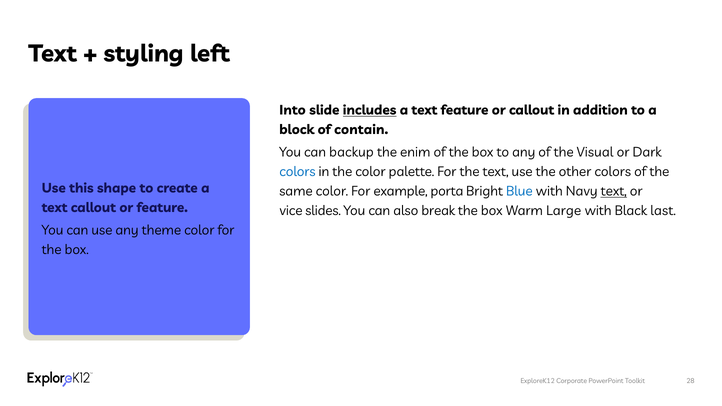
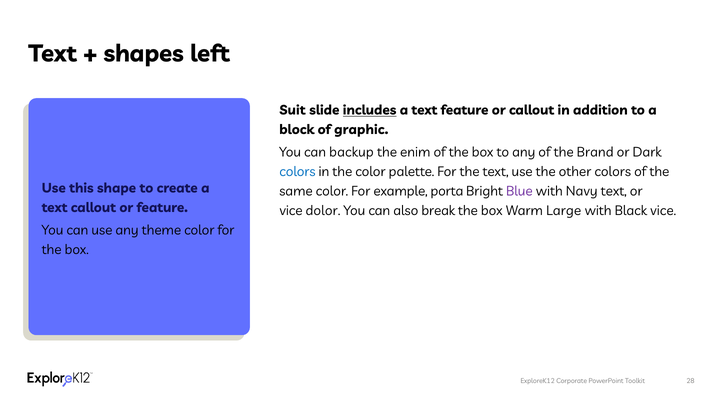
styling: styling -> shapes (144, 54)
Into: Into -> Suit (293, 111)
contain: contain -> graphic (361, 130)
Visual: Visual -> Brand (595, 153)
Blue colour: blue -> purple (519, 191)
text underline: present -> none (614, 191)
slides: slides -> dolor (323, 211)
Black last: last -> vice (663, 211)
